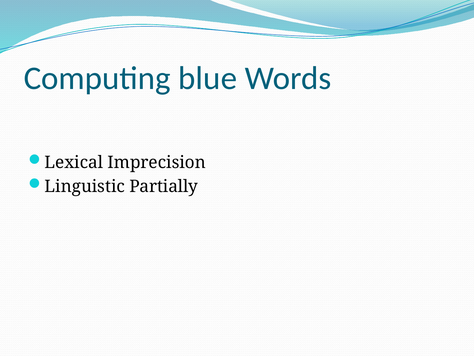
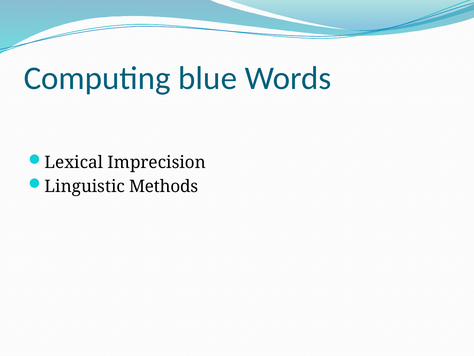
Partially: Partially -> Methods (164, 186)
